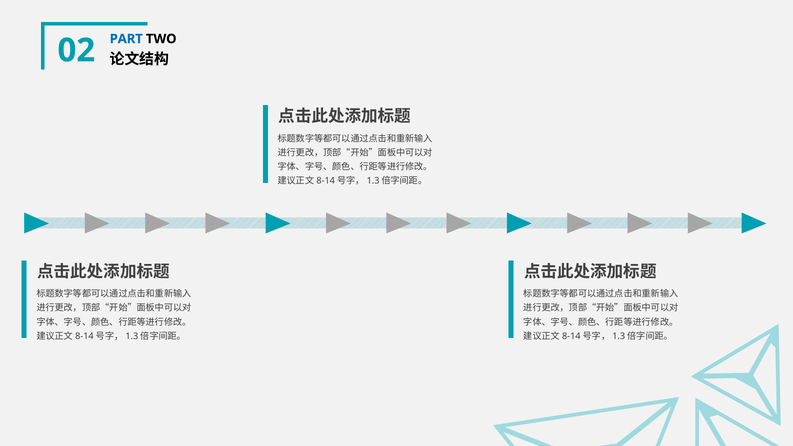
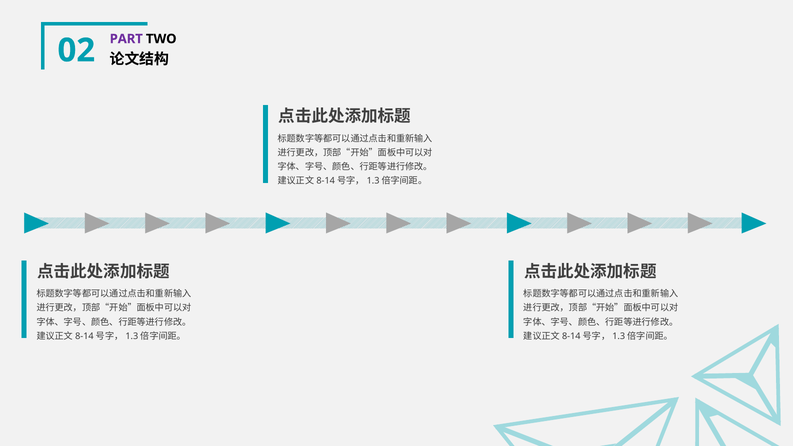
PART colour: blue -> purple (126, 39)
